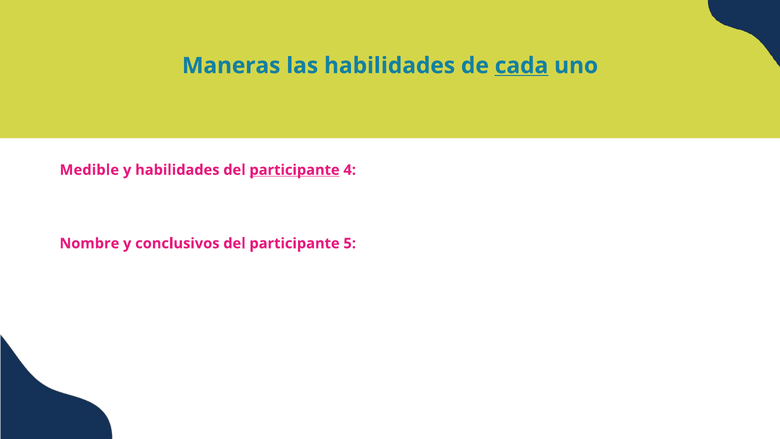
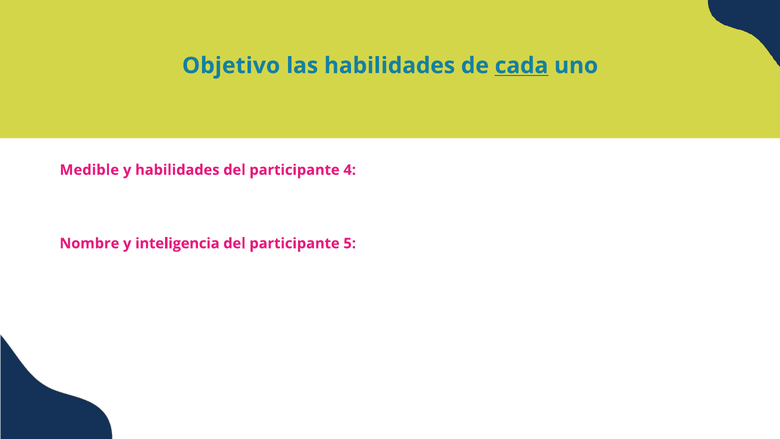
Maneras: Maneras -> Objetivo (231, 66)
participante underline: present -> none (295, 170)
conclusivos: conclusivos -> inteligencia (177, 243)
